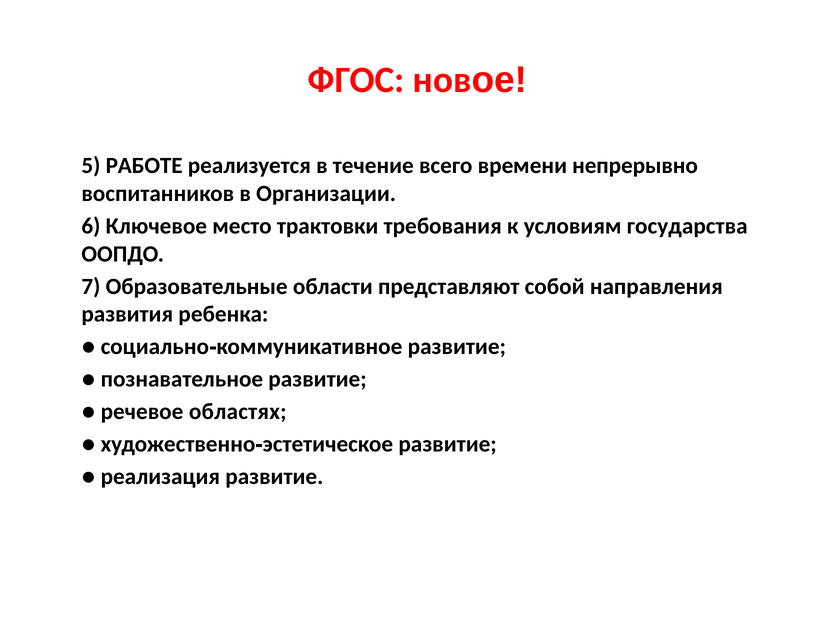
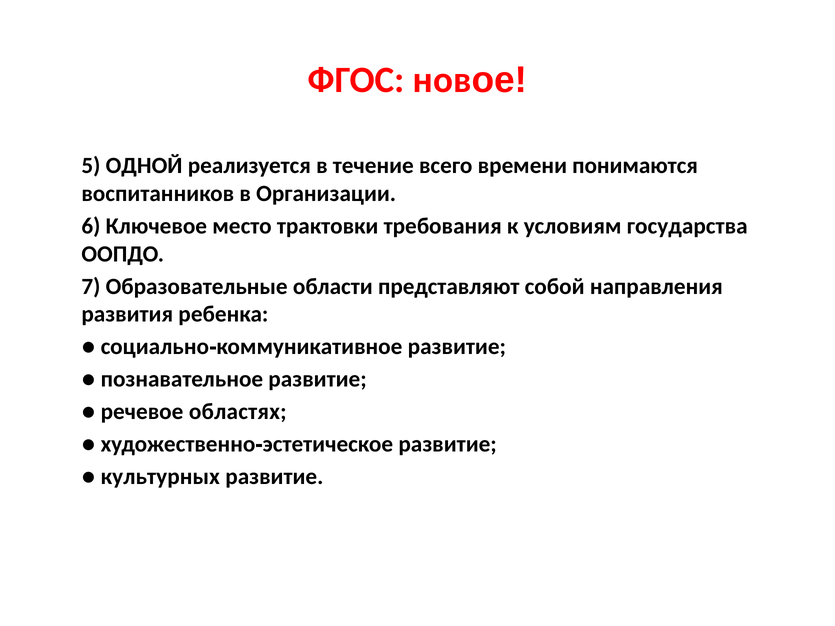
РАБОТЕ: РАБОТЕ -> ОДНОЙ (144, 166)
непрерывно: непрерывно -> понимаются (635, 166)
реализация: реализация -> культурных (160, 477)
